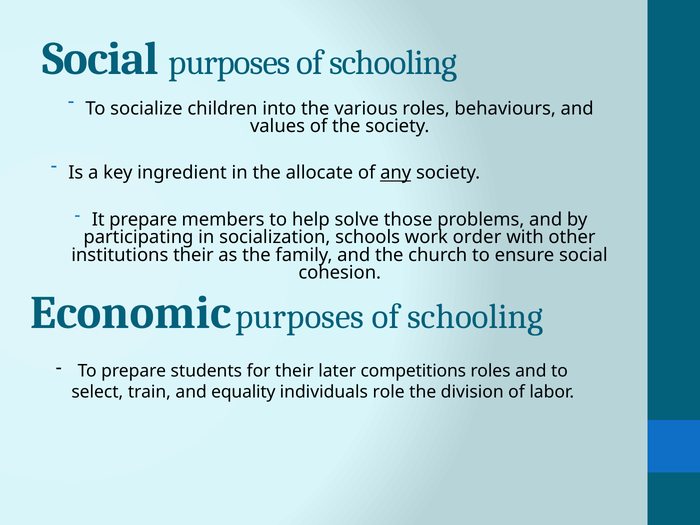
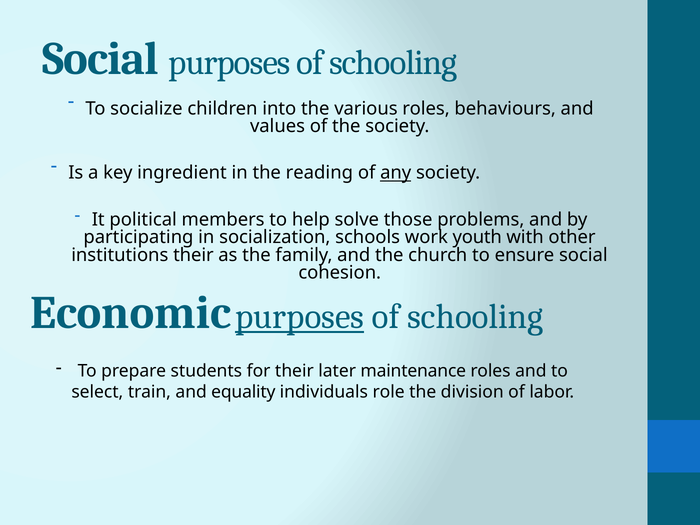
allocate: allocate -> reading (319, 173)
It prepare: prepare -> political (143, 220)
order: order -> youth (477, 237)
purposes underline: none -> present (300, 317)
competitions: competitions -> maintenance (413, 371)
